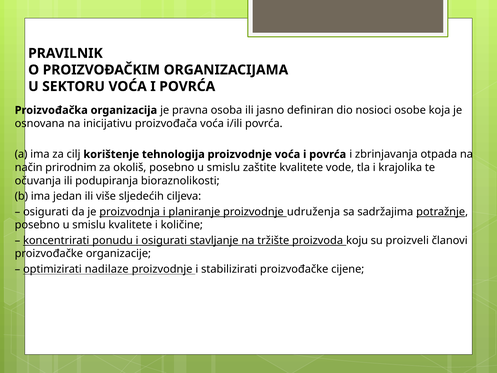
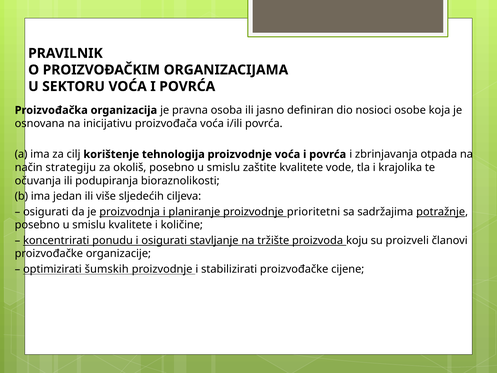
prirodnim: prirodnim -> strategiju (71, 167)
udruženja: udruženja -> prioritetni (313, 212)
nadilaze: nadilaze -> šumskih (107, 269)
